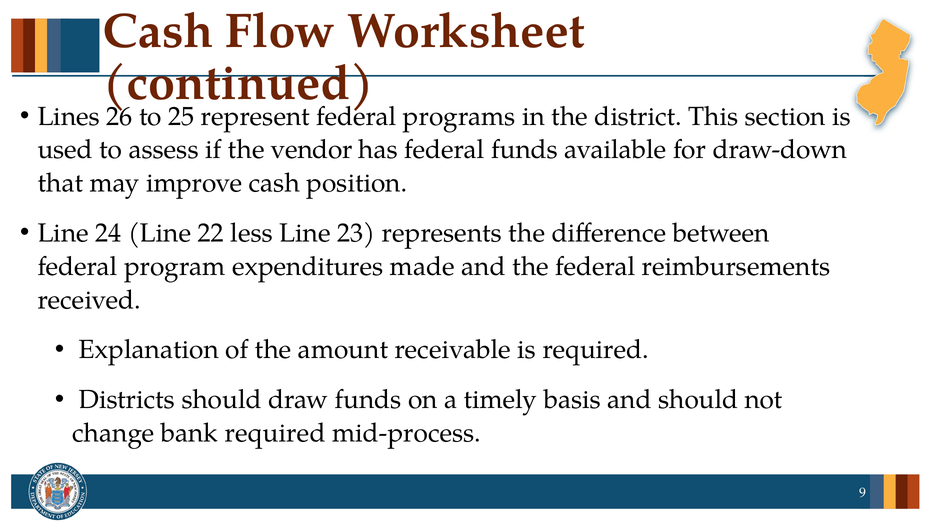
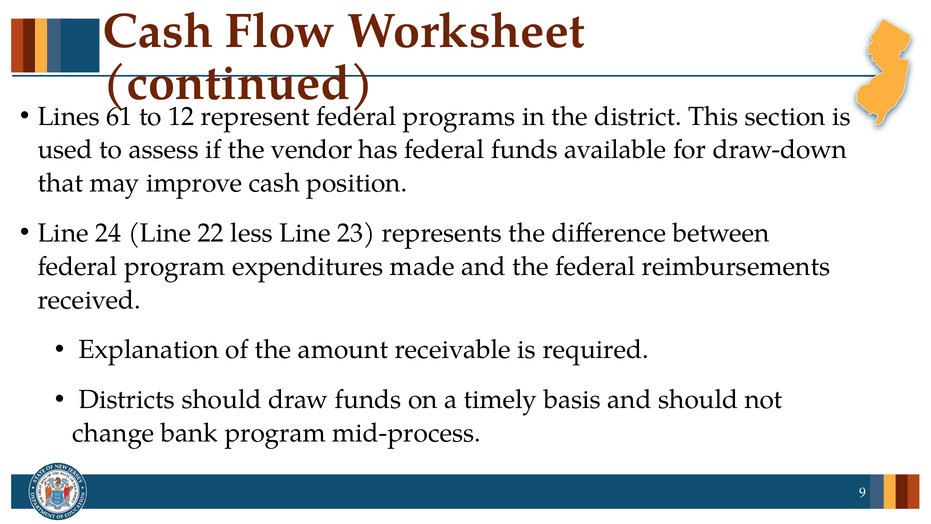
26: 26 -> 61 (119, 116)
25: 25 -> 12 (181, 116)
bank required: required -> program (275, 433)
